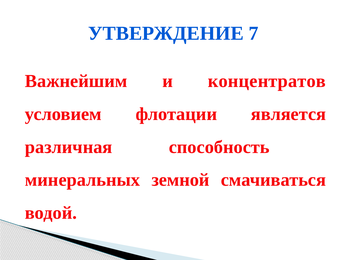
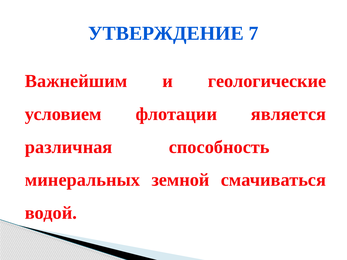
концентратов: концентратов -> геологические (267, 81)
